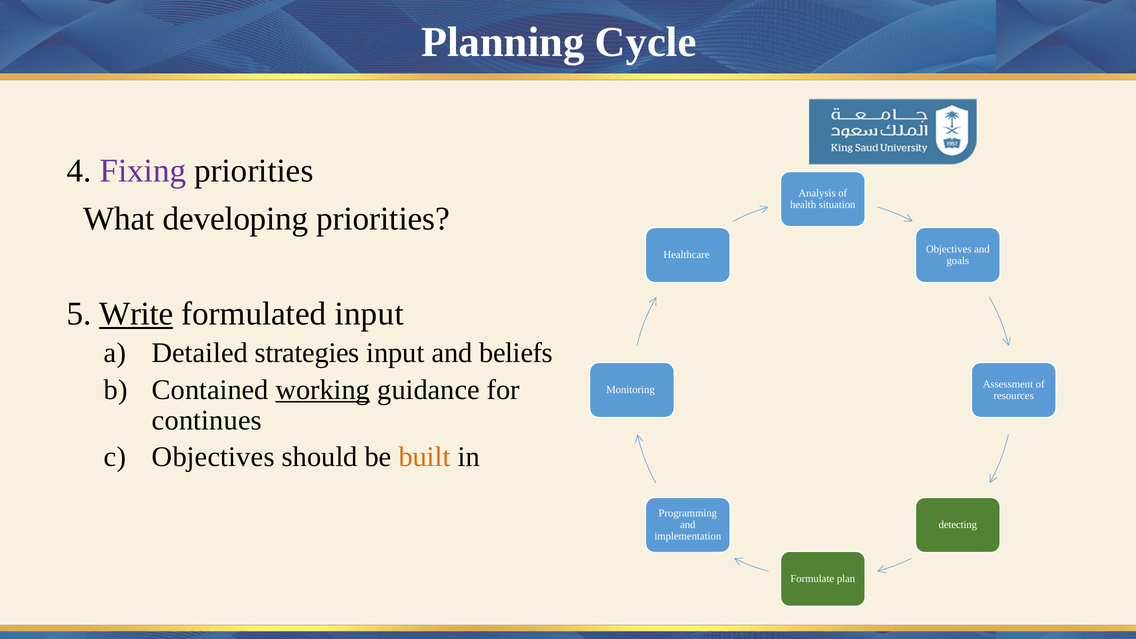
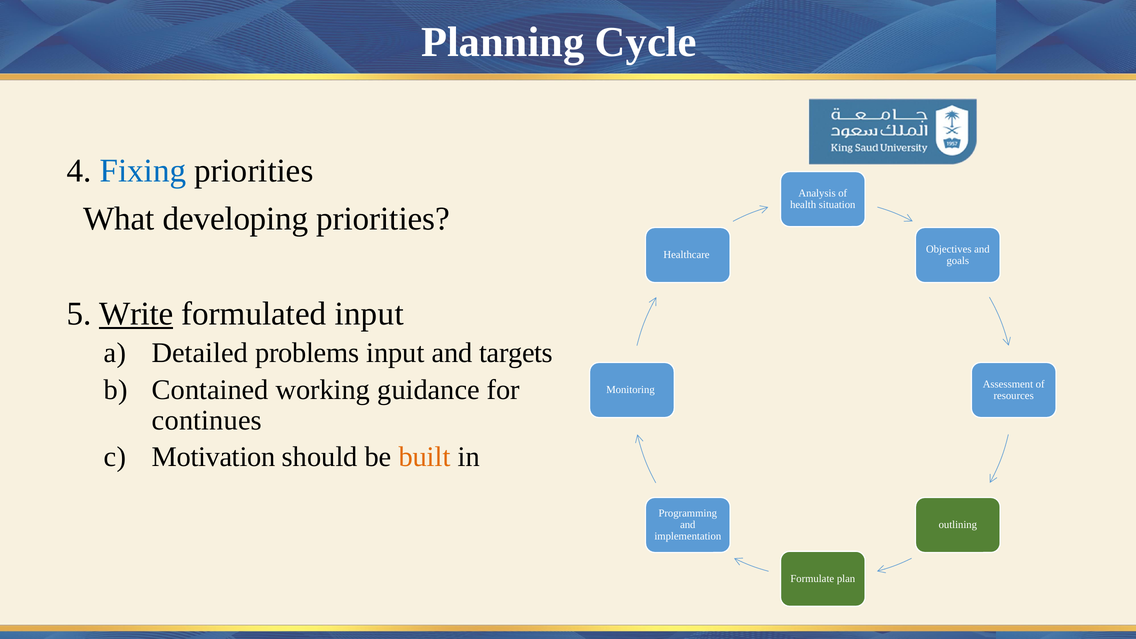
Fixing colour: purple -> blue (143, 171)
strategies: strategies -> problems (307, 353)
beliefs: beliefs -> targets (516, 353)
working underline: present -> none (323, 390)
Objectives: Objectives -> Motivation (213, 457)
detecting: detecting -> outlining (958, 525)
